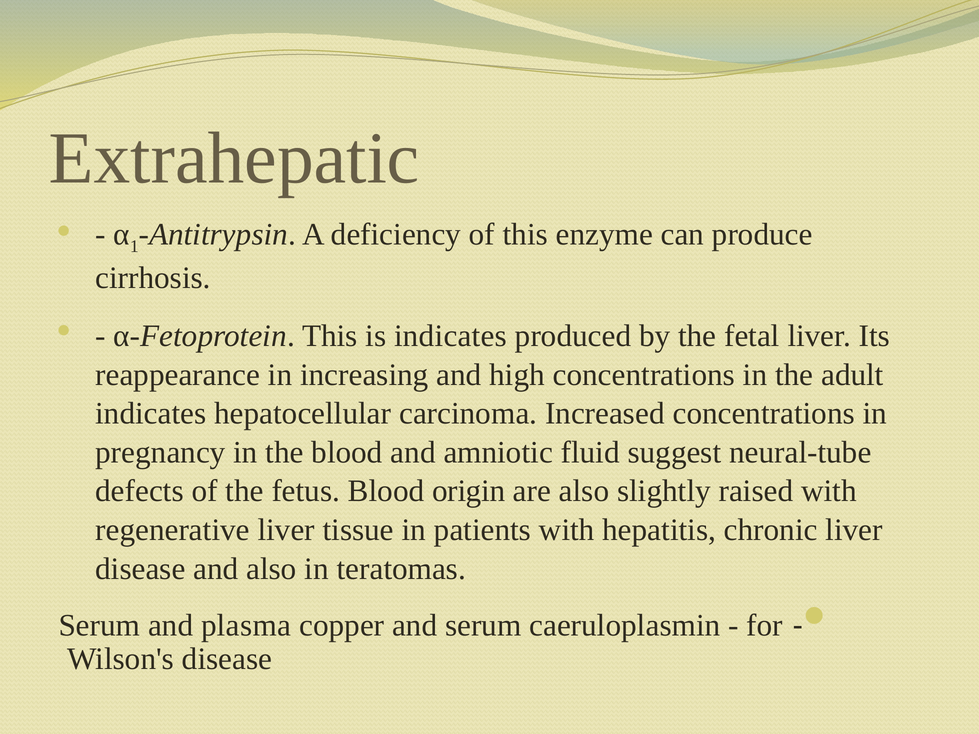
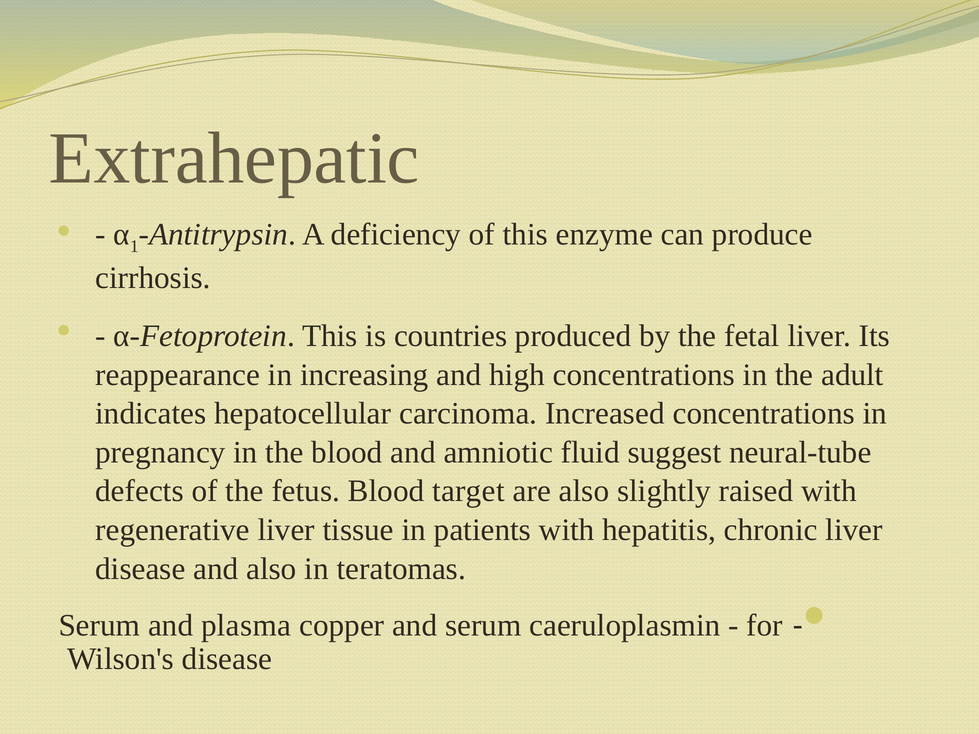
is indicates: indicates -> countries (451, 336)
origin: origin -> target (468, 491)
